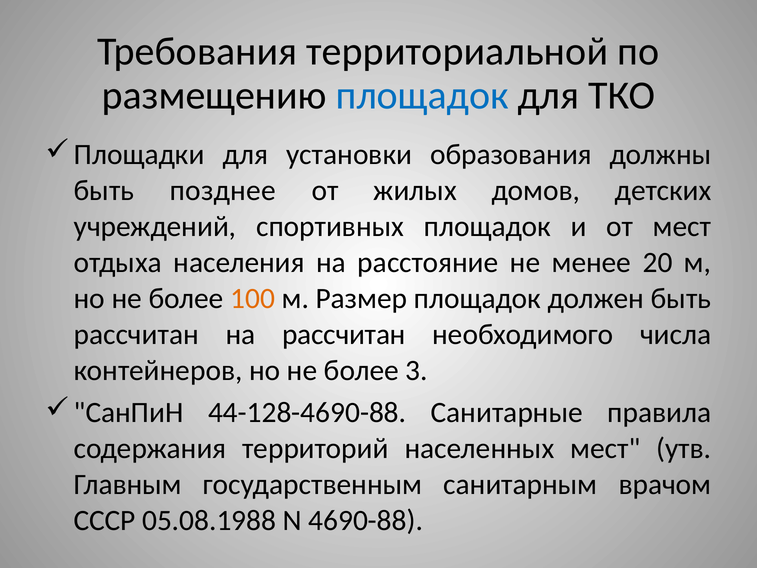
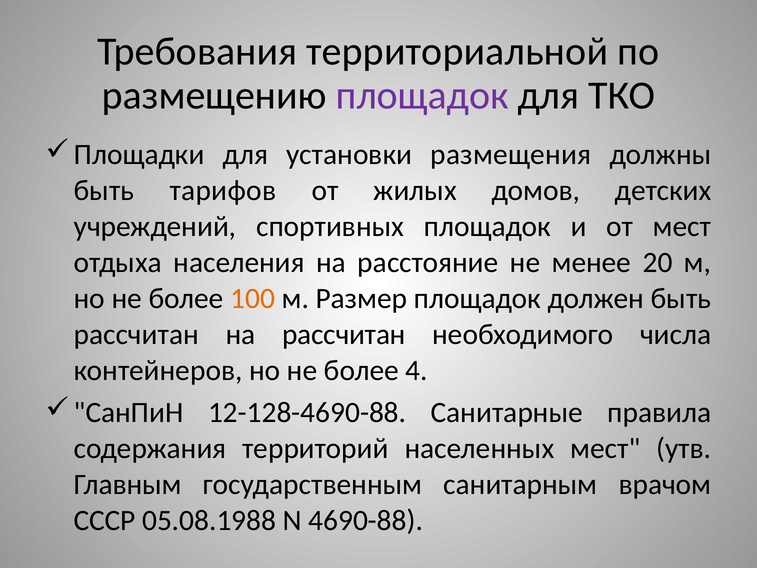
площадок colour: blue -> purple (422, 95)
образования: образования -> размещения (511, 155)
позднее: позднее -> тарифов (223, 191)
3: 3 -> 4 (417, 370)
44-128-4690-88: 44-128-4690-88 -> 12-128-4690-88 (307, 412)
